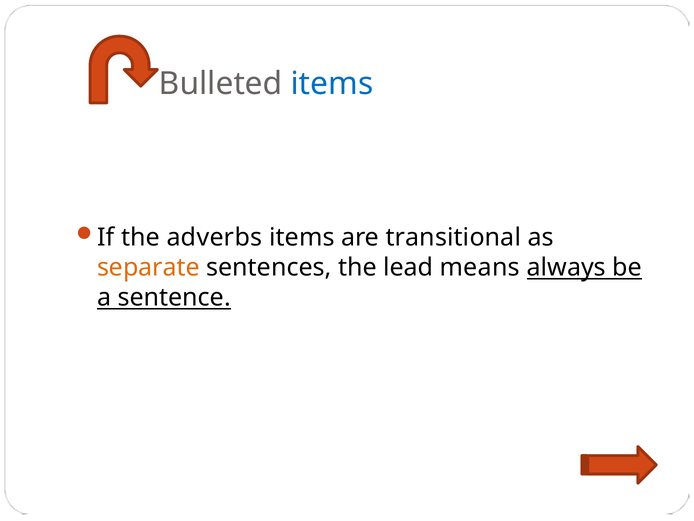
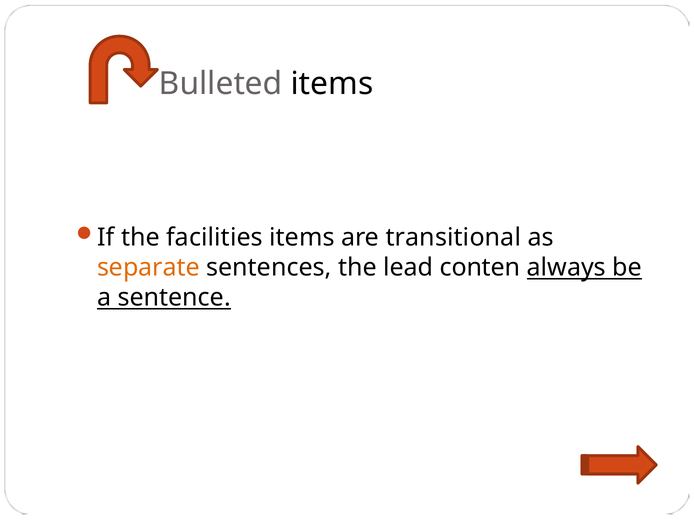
items colour: blue -> black (332, 84)
adverbs: adverbs -> facilities (215, 237)
means: means -> conten (480, 267)
